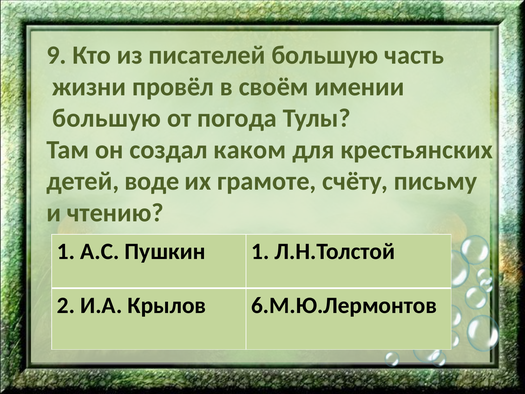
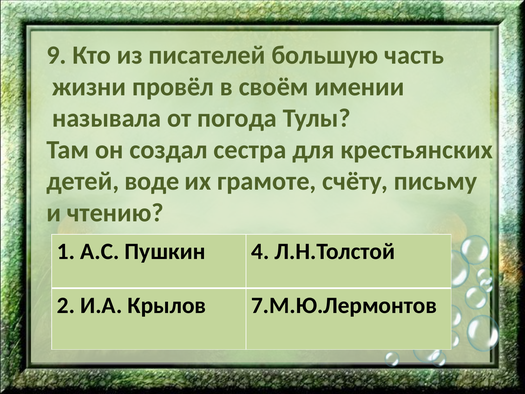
большую: большую -> называла (107, 118)
каком: каком -> сестра (250, 150)
Пушкин 1: 1 -> 4 (260, 251)
6.М.Ю.Лермонтов: 6.М.Ю.Лермонтов -> 7.М.Ю.Лермонтов (344, 305)
